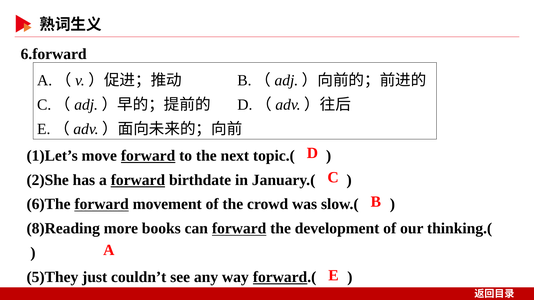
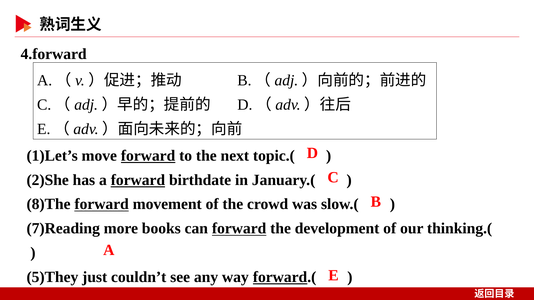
6.forward: 6.forward -> 4.forward (54, 54)
6)The: 6)The -> 8)The (49, 204)
8)Reading: 8)Reading -> 7)Reading (63, 229)
